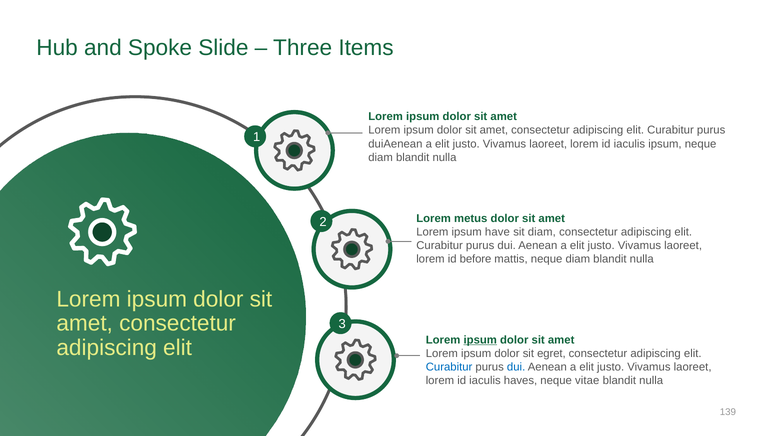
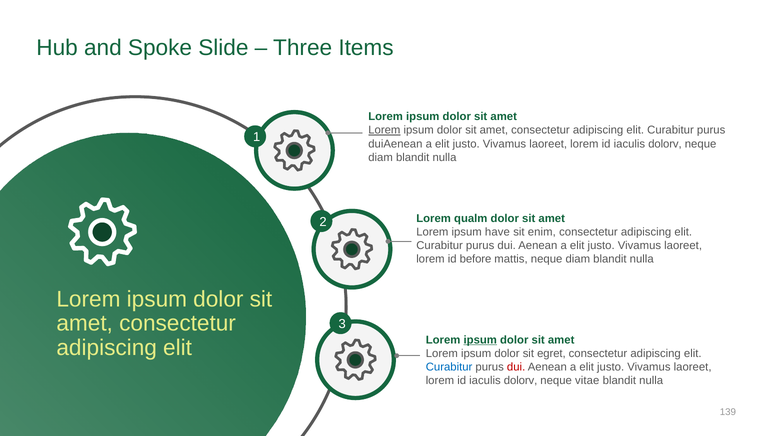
Lorem underline: none -> present (384, 130)
ipsum: ipsum -> dolorv (665, 144)
metus: metus -> qualm (471, 219)
sit diam: diam -> enim (542, 232)
dui colour: blue -> red (516, 367)
haves: haves -> dolorv (521, 381)
